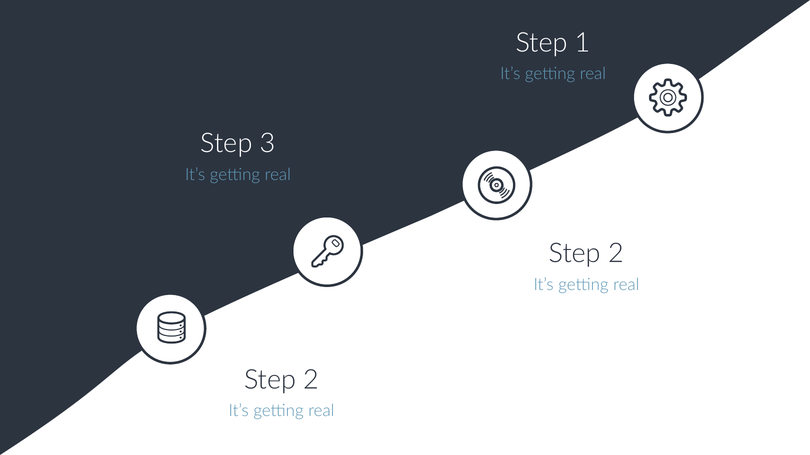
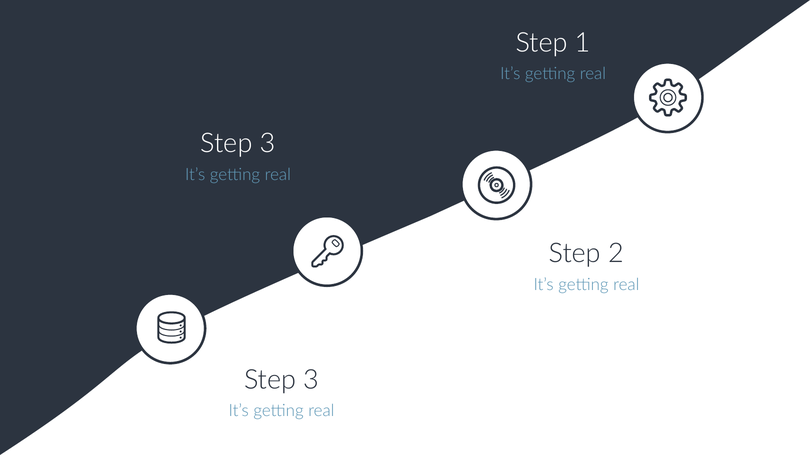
2: 2 -> 3 (311, 380)
